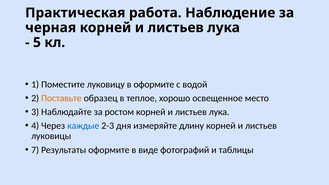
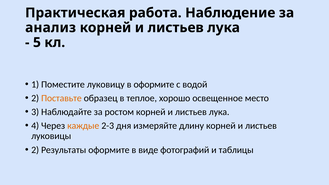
черная: черная -> анализ (51, 28)
каждые colour: blue -> orange (83, 126)
7: 7 -> 2 (35, 150)
